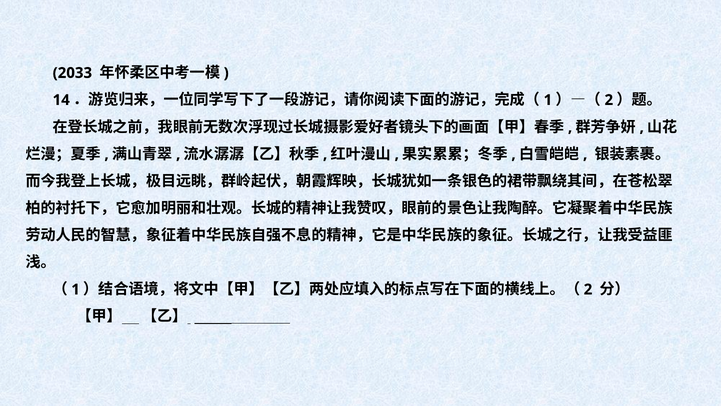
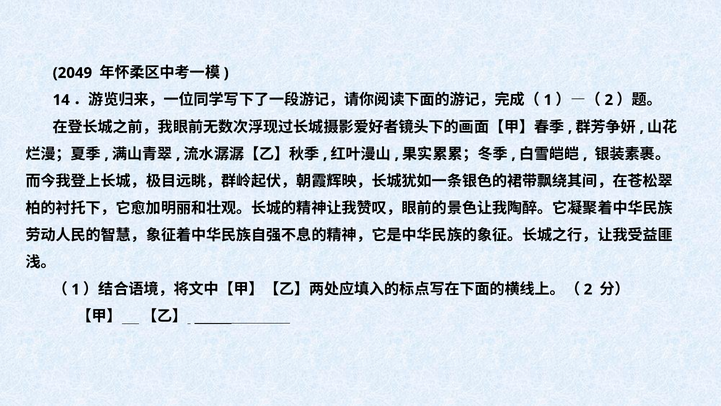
2033: 2033 -> 2049 (72, 73)
